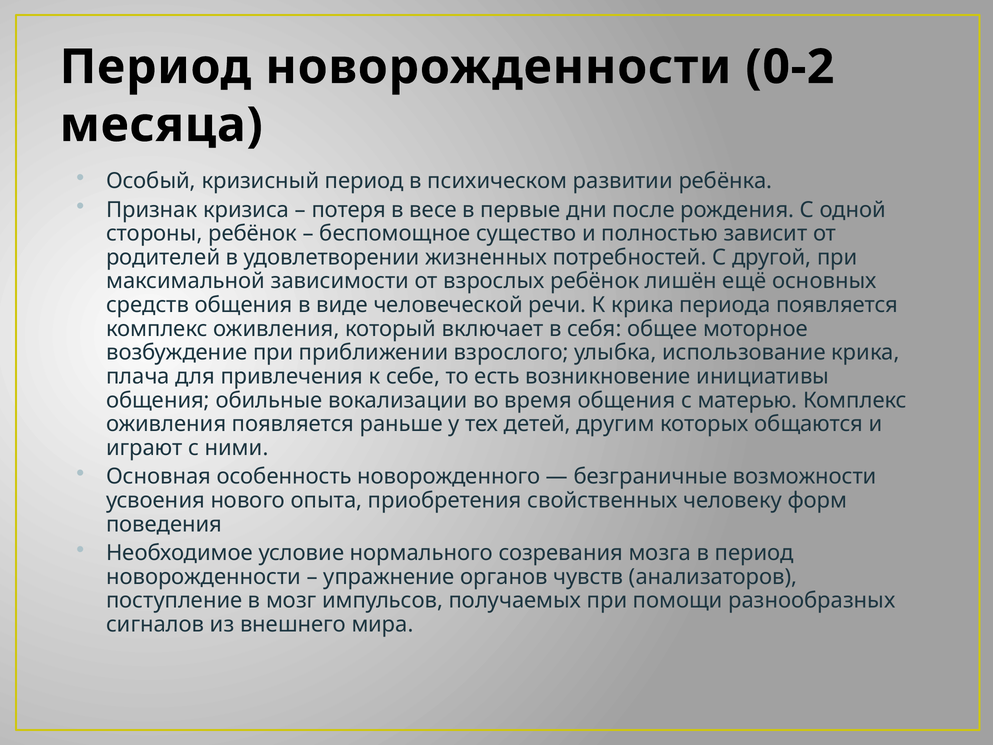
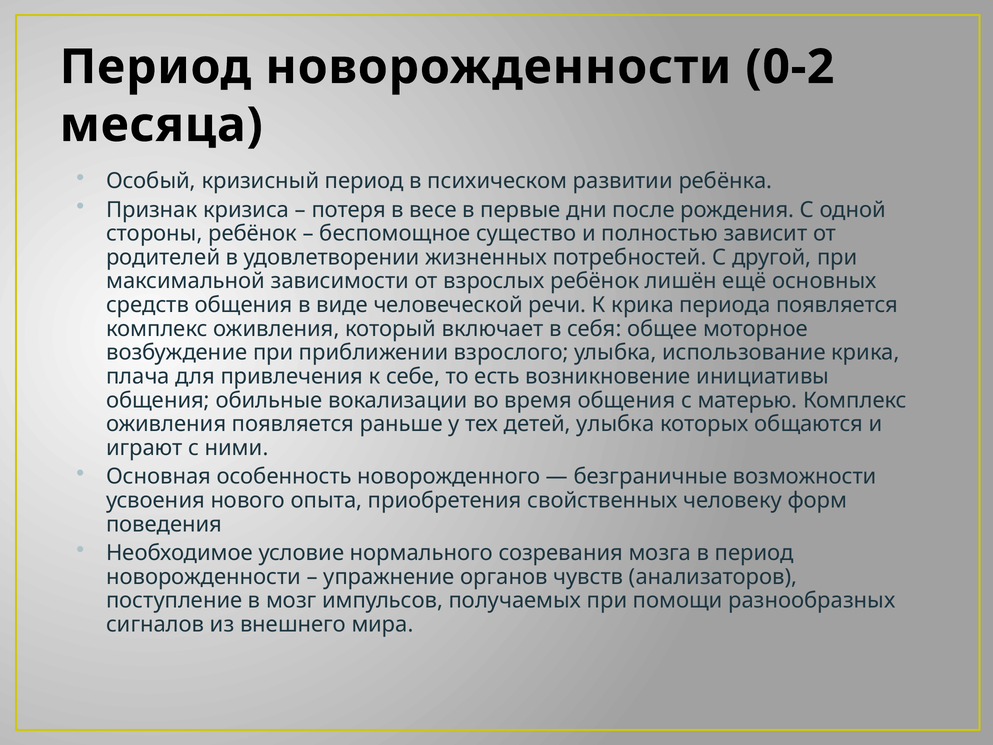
детей другим: другим -> улыбка (615, 424)
